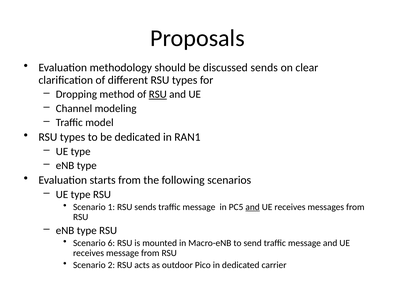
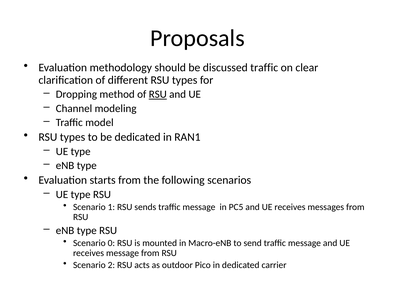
discussed sends: sends -> traffic (264, 68)
and underline: present -> none (253, 207)
6: 6 -> 0 (111, 243)
